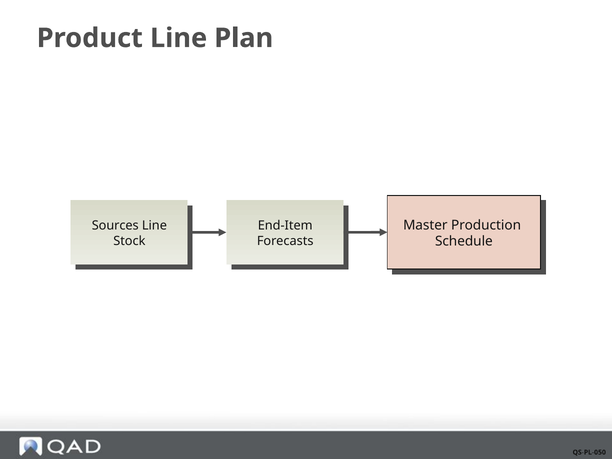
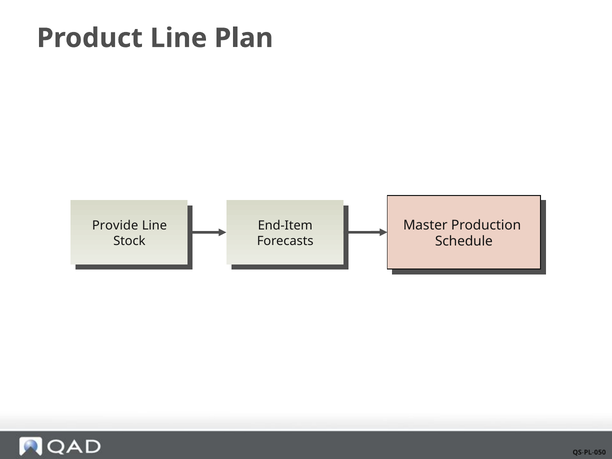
Sources: Sources -> Provide (115, 226)
